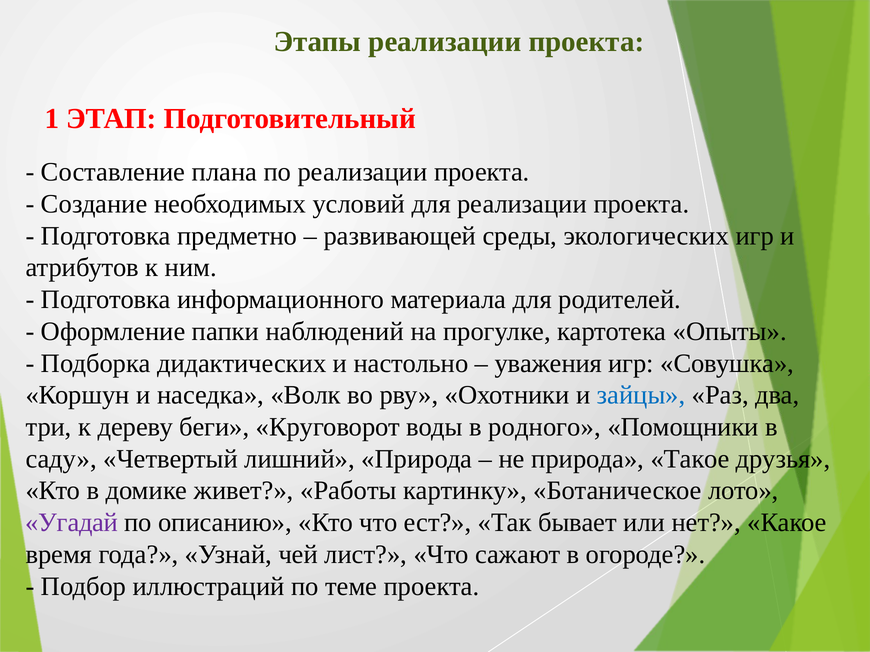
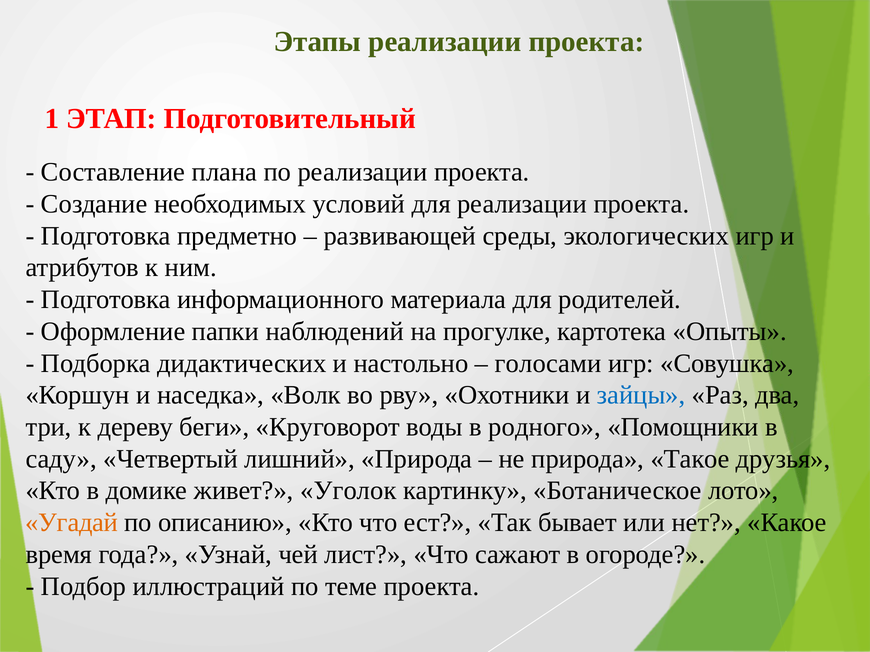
уважения: уважения -> голосами (548, 364)
Работы: Работы -> Уголок (348, 491)
Угадай colour: purple -> orange (72, 523)
